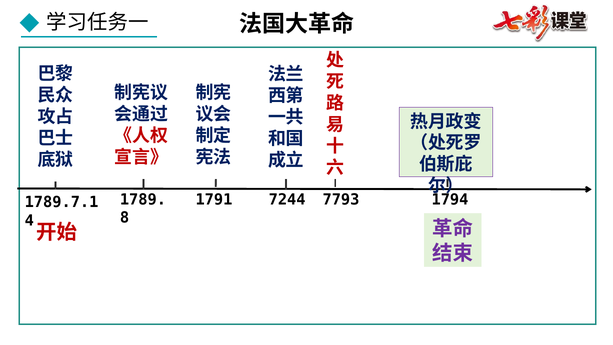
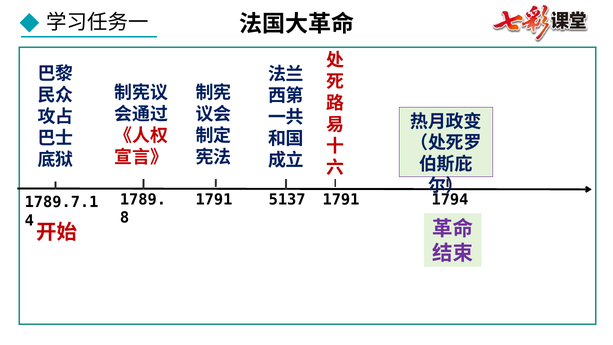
7244: 7244 -> 5137 (287, 199)
1791 7793: 7793 -> 1791 (341, 199)
